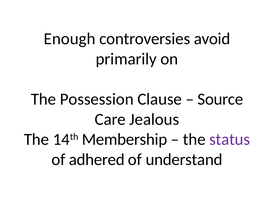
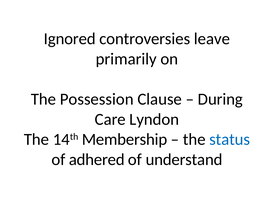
Enough: Enough -> Ignored (70, 39)
avoid: avoid -> leave (212, 39)
Source: Source -> During (220, 99)
Jealous: Jealous -> Lyndon (154, 119)
status colour: purple -> blue (230, 139)
